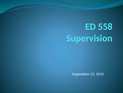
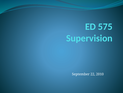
558: 558 -> 575 (105, 26)
